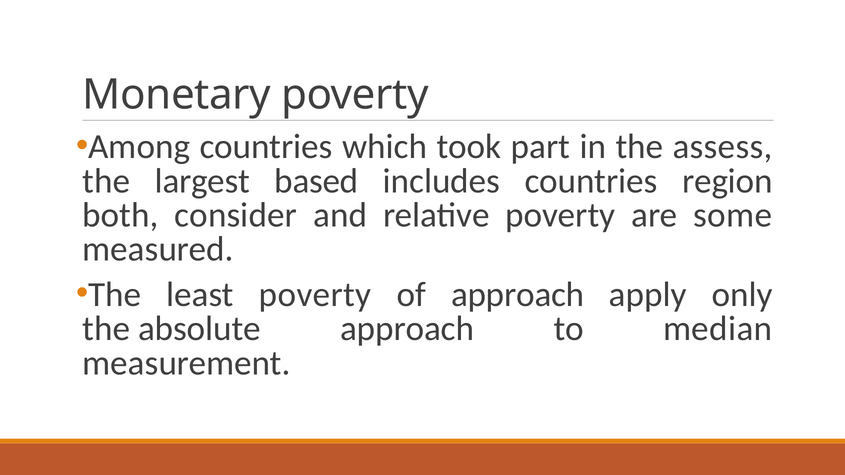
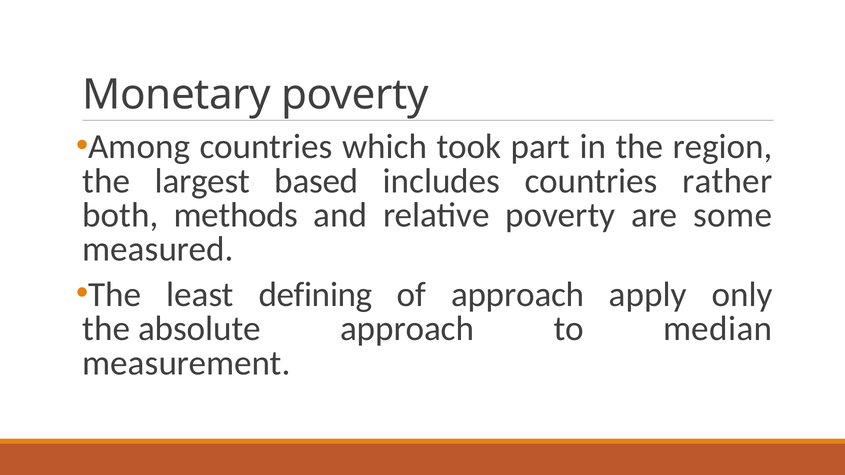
assess: assess -> region (723, 147)
region: region -> rather (727, 181)
consider: consider -> methods (236, 215)
least poverty: poverty -> defining (315, 295)
